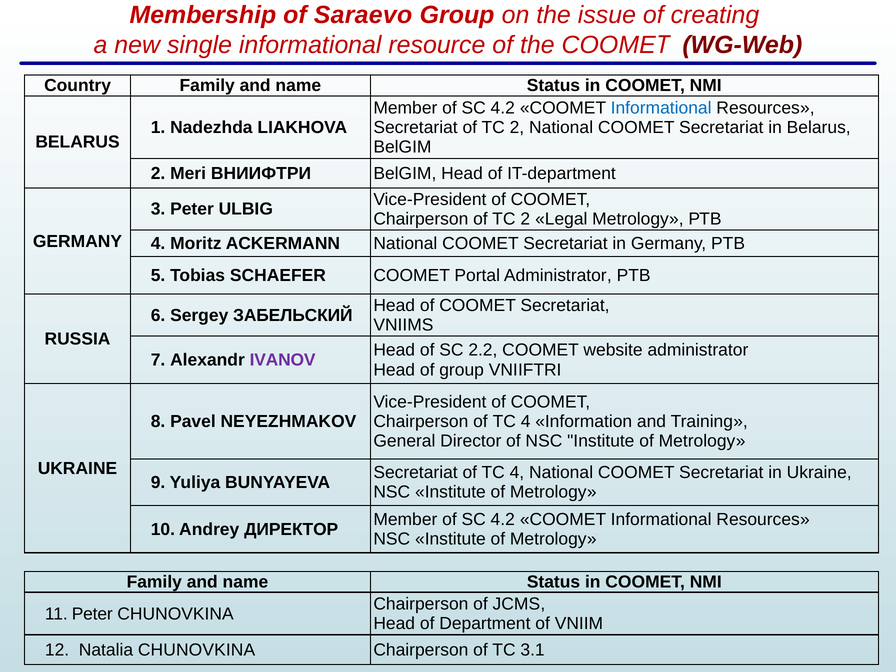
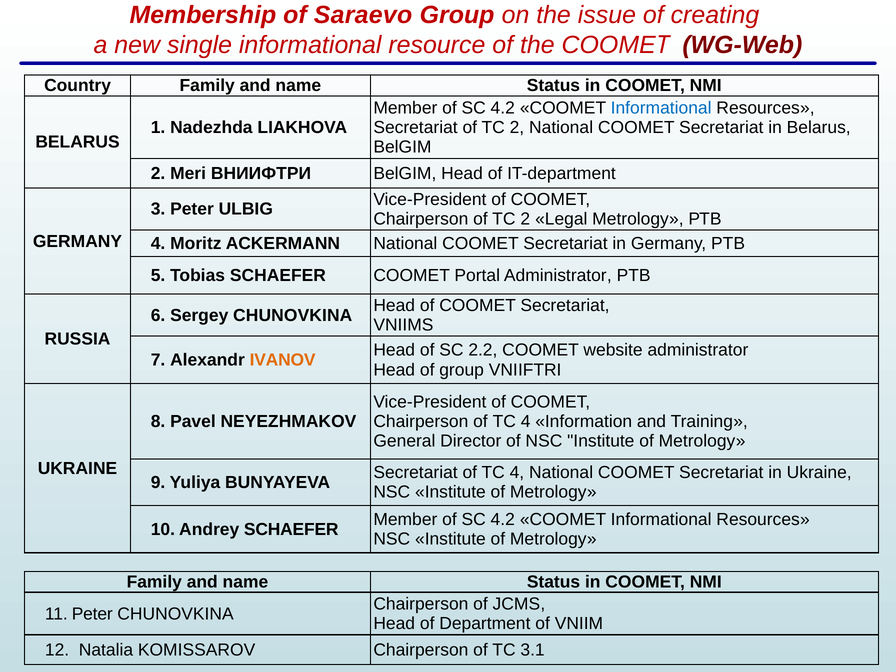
Sergey ЗАБЕЛЬСКИЙ: ЗАБЕЛЬСКИЙ -> CHUNOVKINA (293, 315)
IVANOV colour: purple -> orange (283, 360)
Andrey ДИРЕКТОР: ДИРЕКТОР -> SCHAEFER (291, 529)
Natalia CHUNOVKINA: CHUNOVKINA -> KOMISSAROV (197, 650)
